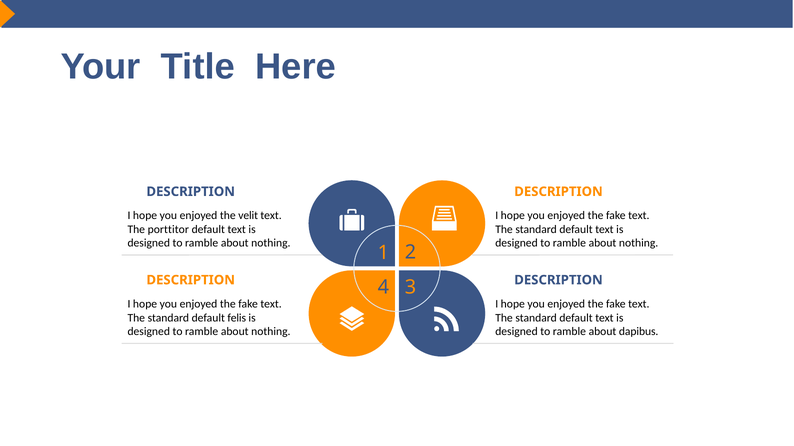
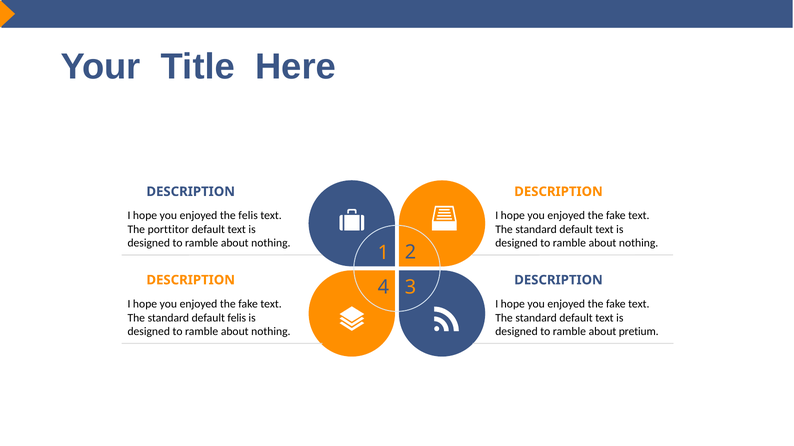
the velit: velit -> felis (248, 216)
dapibus: dapibus -> pretium (639, 332)
